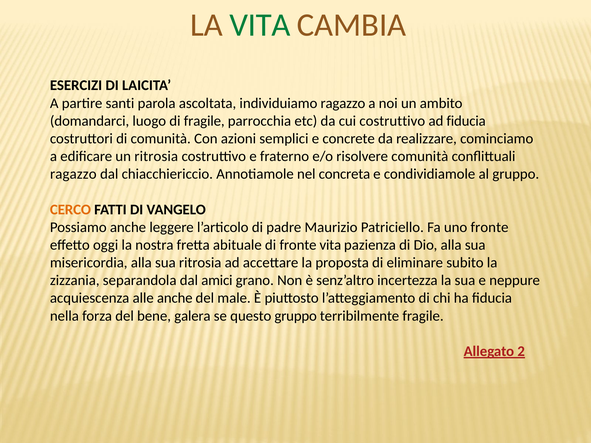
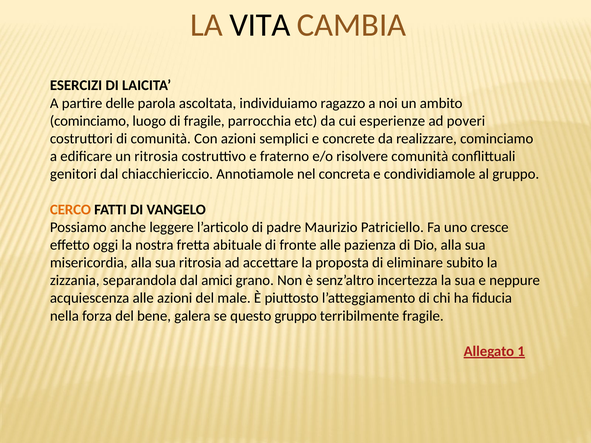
VITA colour: green -> black (260, 25)
santi: santi -> delle (120, 103)
domandarci: domandarci -> cominciamo (90, 121)
cui costruttivo: costruttivo -> esperienze (392, 121)
ad fiducia: fiducia -> poveri (466, 121)
ragazzo: ragazzo -> genitori (73, 174)
uno fronte: fronte -> cresce (490, 227)
fronte vita: vita -> alle (330, 245)
alle anche: anche -> azioni (175, 298)
2: 2 -> 1 (521, 351)
